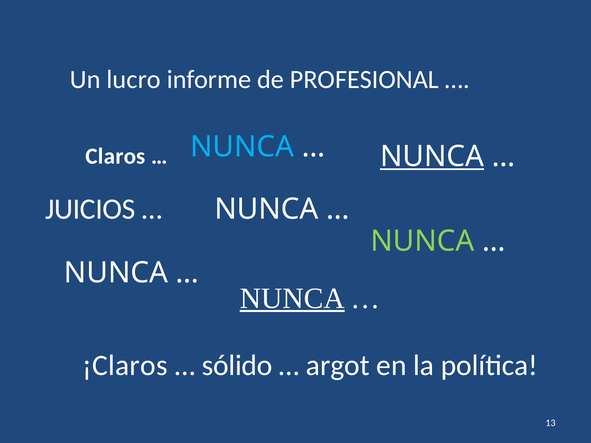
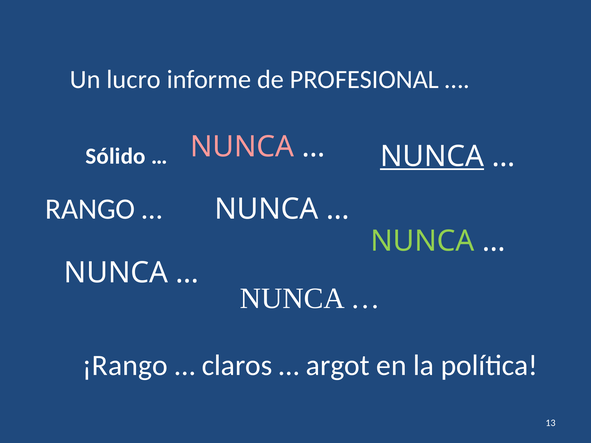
Claros: Claros -> Sólido (115, 156)
NUNCA colour: light blue -> pink (242, 147)
JUICIOS: JUICIOS -> RANGO (90, 209)
NUNCA underline: present -> none (292, 298)
¡Claros: ¡Claros -> ¡Rango (125, 366)
sólido: sólido -> claros (237, 366)
